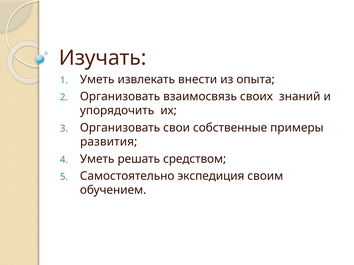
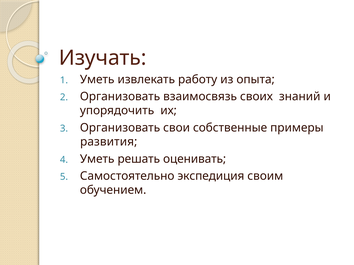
внести: внести -> работу (198, 80)
средством: средством -> оценивать (195, 159)
